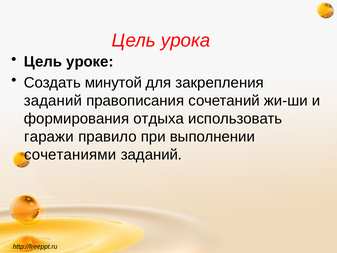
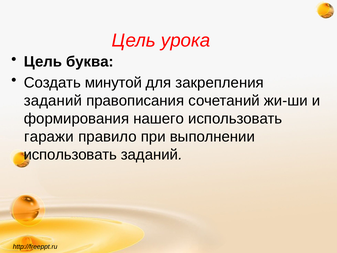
уроке: уроке -> буква (90, 62)
отдыха: отдыха -> нашего (159, 119)
сочетаниями: сочетаниями -> использовать (70, 155)
